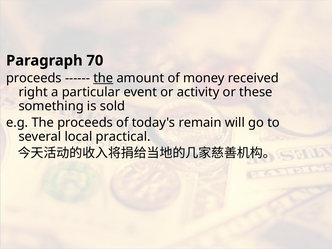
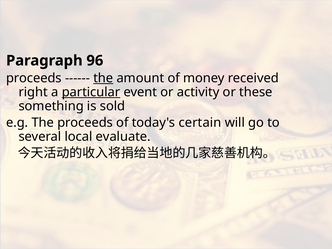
70: 70 -> 96 (95, 61)
particular underline: none -> present (91, 92)
remain: remain -> certain (200, 123)
practical: practical -> evaluate (123, 137)
